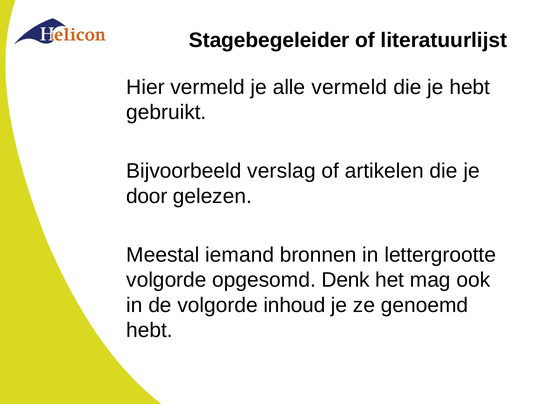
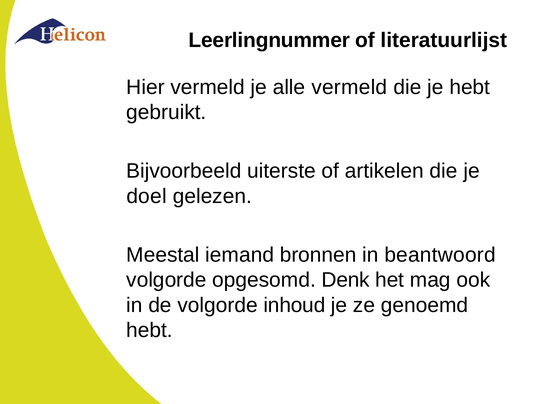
Stagebegeleider: Stagebegeleider -> Leerlingnummer (269, 40)
verslag: verslag -> uiterste (282, 171)
door: door -> doel (147, 196)
lettergrootte: lettergrootte -> beantwoord (440, 255)
